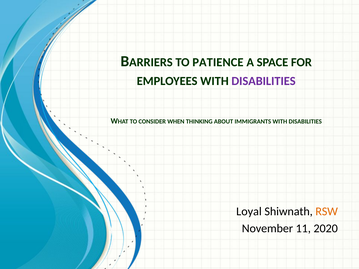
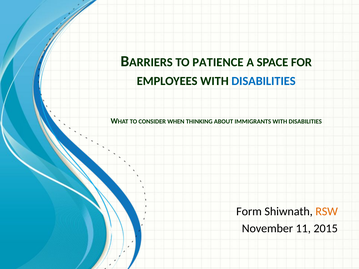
DISABILITIES colour: purple -> blue (264, 81)
Loyal: Loyal -> Form (249, 212)
2020: 2020 -> 2015 (326, 229)
